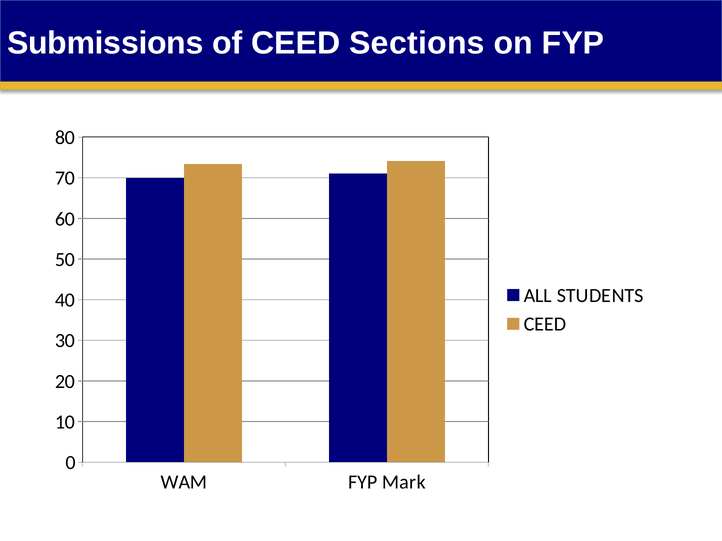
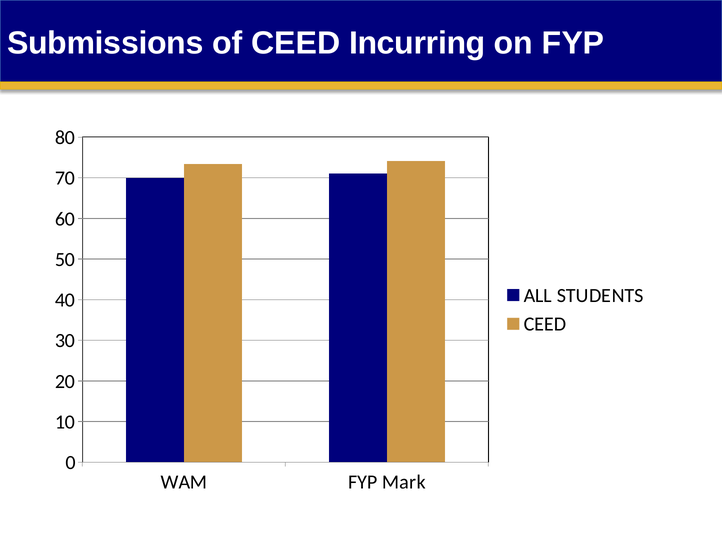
Sections: Sections -> Incurring (417, 43)
